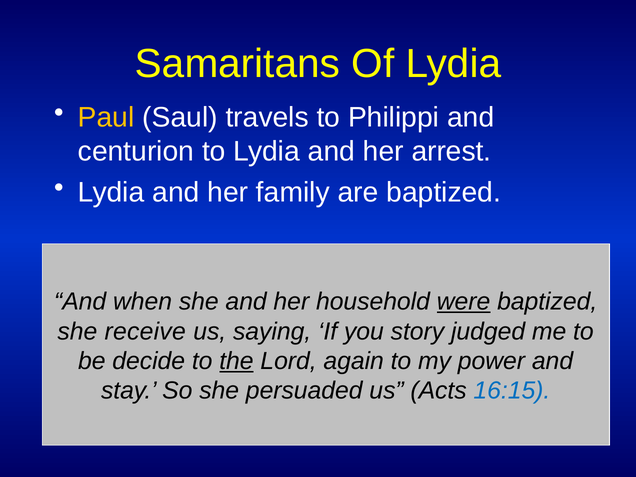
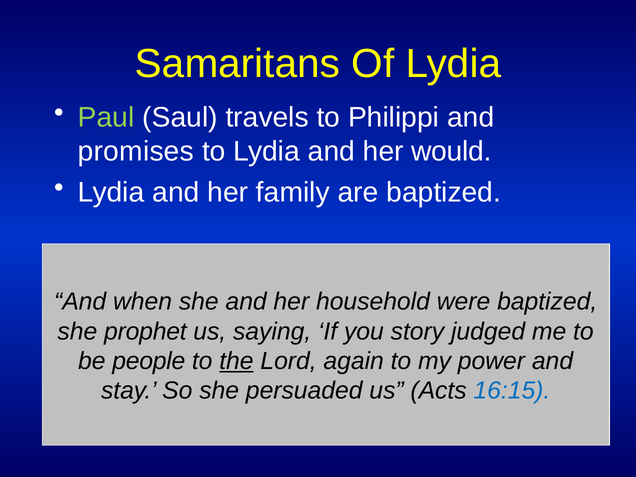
Paul colour: yellow -> light green (106, 118)
centurion: centurion -> promises (136, 151)
arrest: arrest -> would (451, 151)
were underline: present -> none (464, 302)
receive: receive -> prophet (145, 331)
decide: decide -> people (149, 361)
